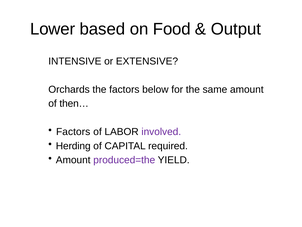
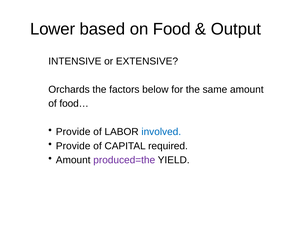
then…: then… -> food… (74, 103)
Factors: Factors -> Provide (73, 132)
involved colour: purple -> blue (161, 132)
Herding: Herding -> Provide (73, 146)
